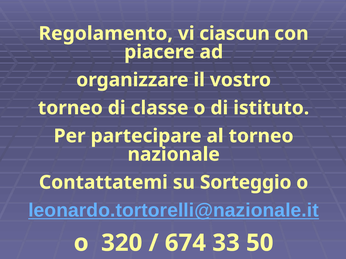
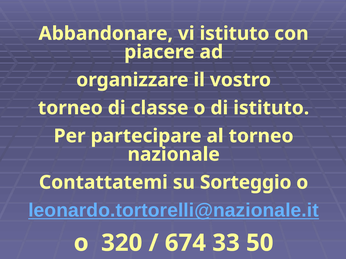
Regolamento: Regolamento -> Abbandonare (106, 34)
vi ciascun: ciascun -> istituto (234, 34)
